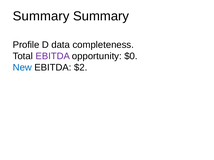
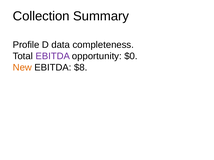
Summary: Summary -> Collection (41, 16)
New colour: blue -> orange (22, 68)
$2: $2 -> $8 (81, 68)
